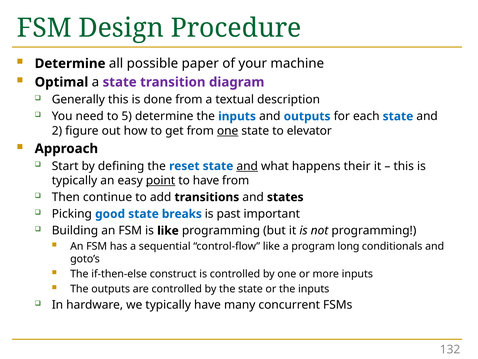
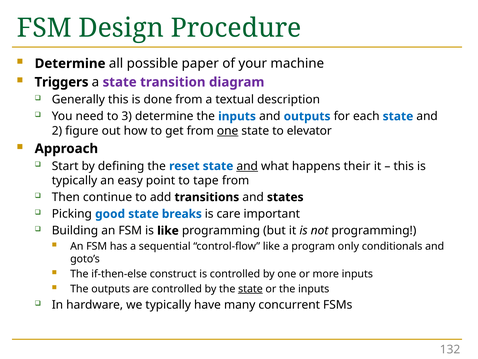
Optimal: Optimal -> Triggers (62, 82)
5: 5 -> 3 (127, 116)
point underline: present -> none (161, 180)
to have: have -> tape (206, 180)
past: past -> care (229, 214)
long: long -> only (348, 246)
state underline: none -> present (250, 288)
